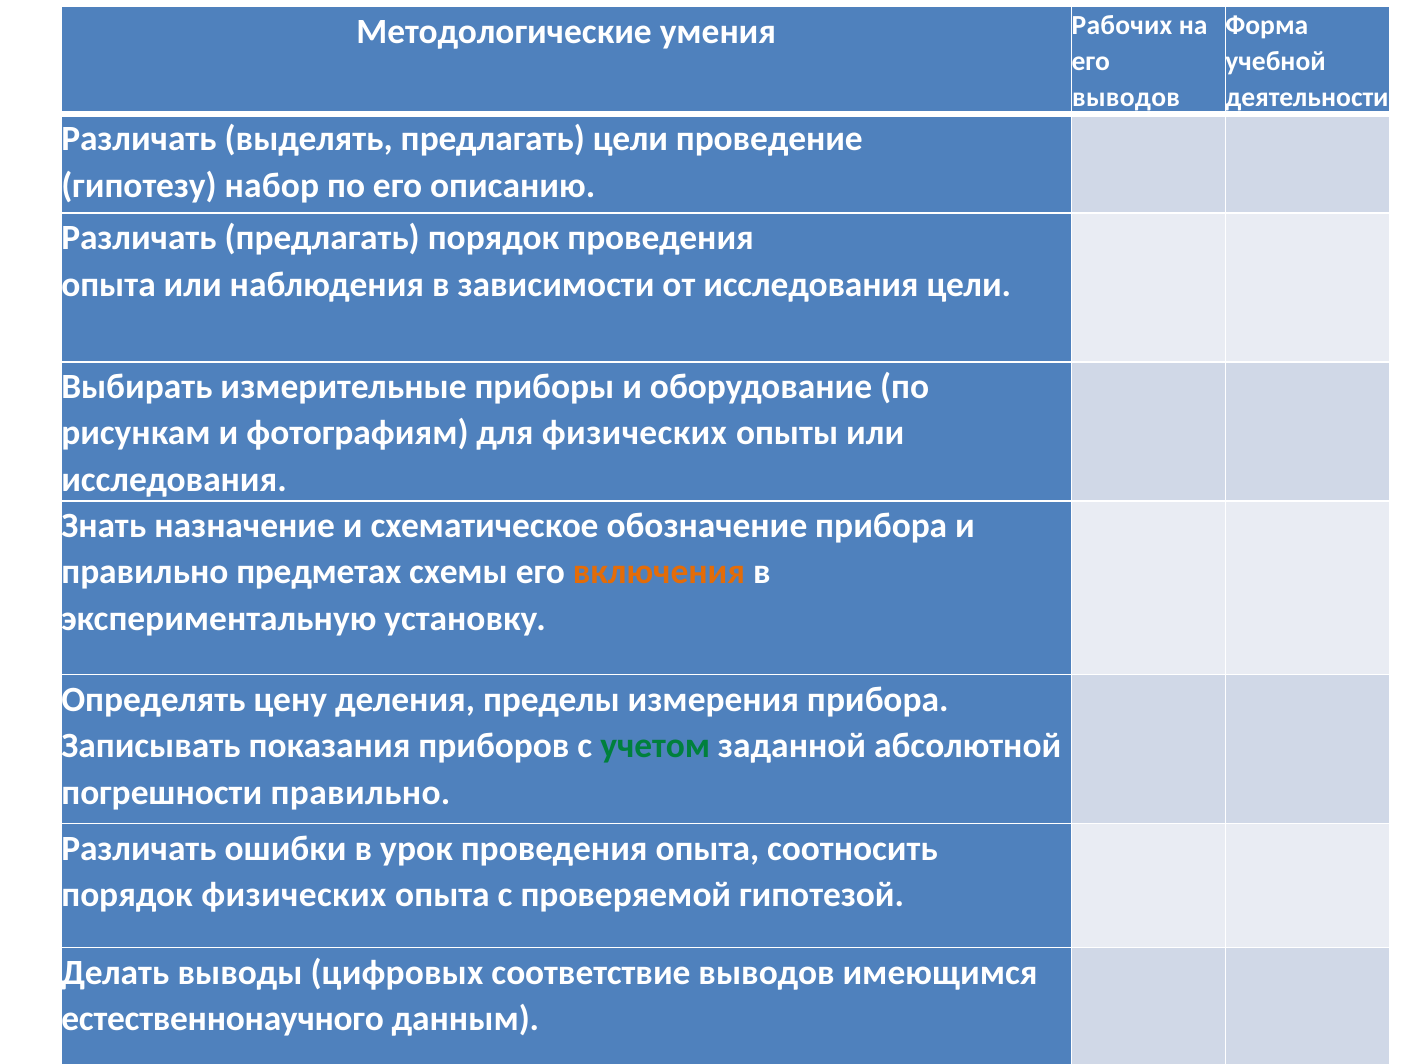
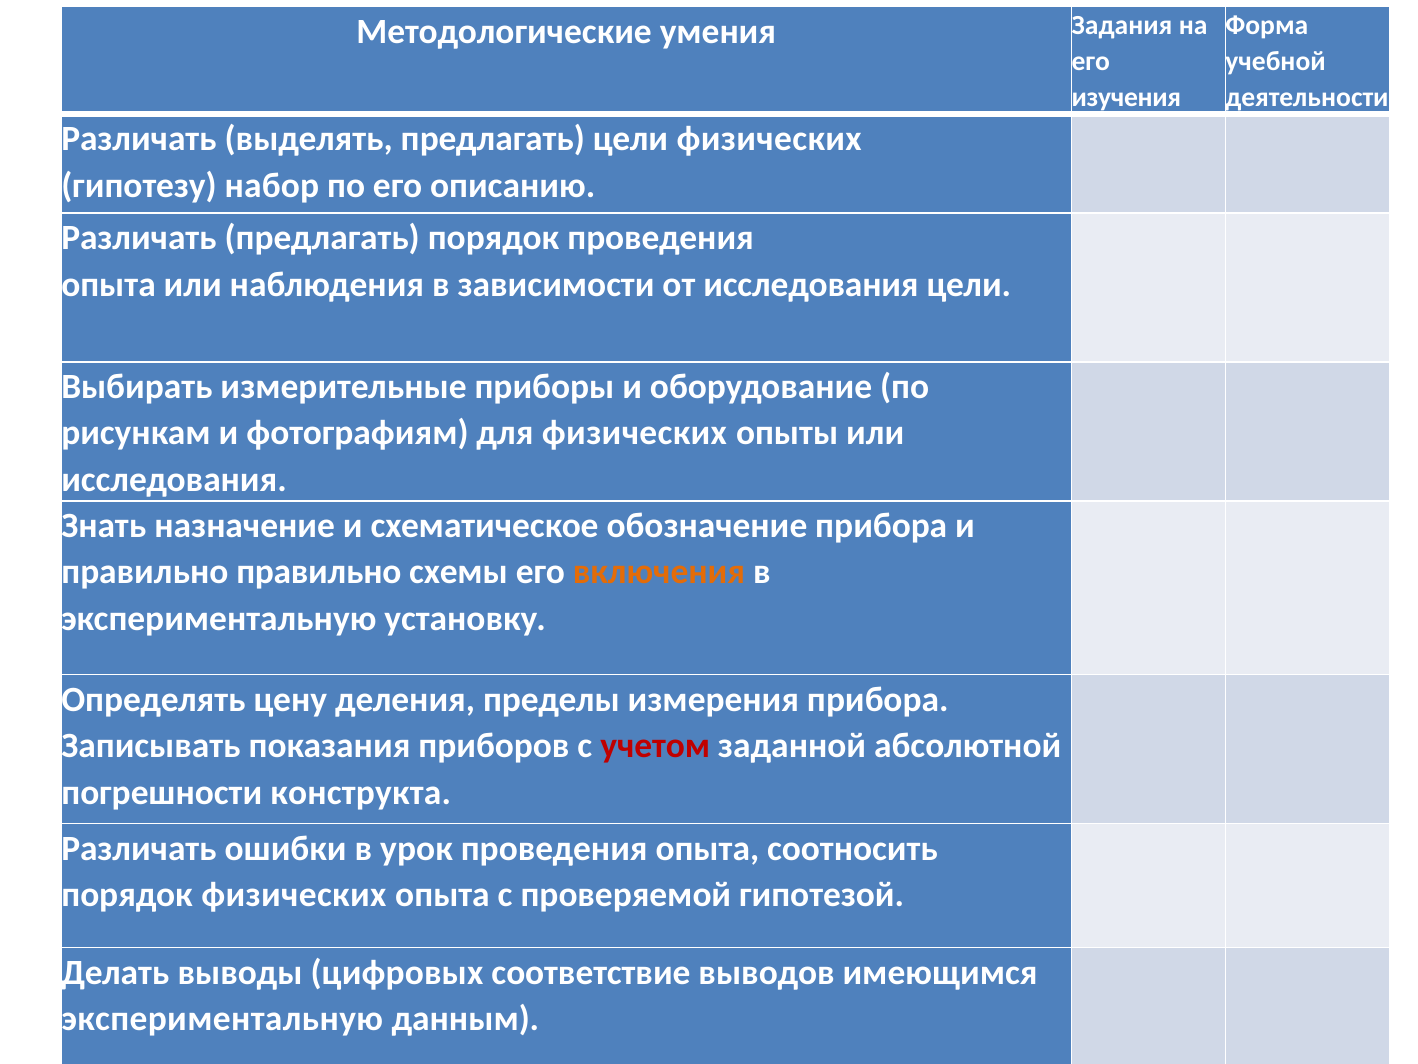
Рабочих: Рабочих -> Задания (1122, 26)
выводов: выводов -> изучения (1126, 98)
цели проведение: проведение -> физических (769, 139)
правильно предметах: предметах -> правильно (319, 572)
учетом colour: green -> red (655, 746)
погрешности правильно: правильно -> конструкта (361, 792)
естественнонаучного: естественнонаучного -> экспериментальную (222, 1018)
